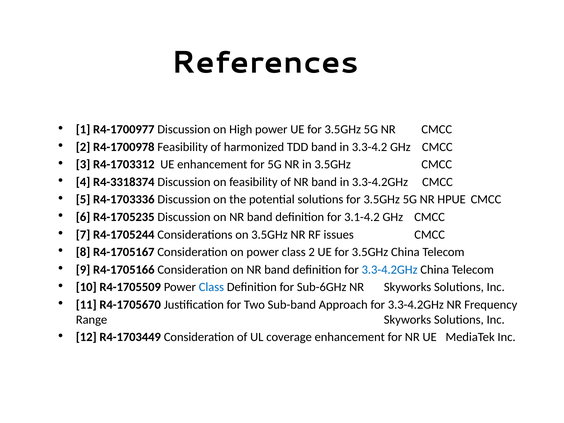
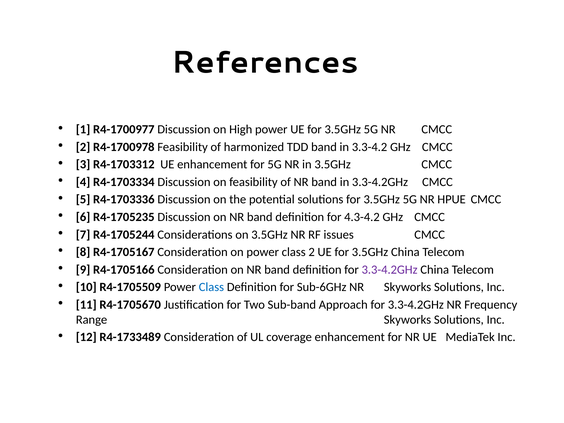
R4-3318374: R4-3318374 -> R4-1703334 (124, 182)
3.1-4.2: 3.1-4.2 -> 4.3-4.2 (362, 217)
3.3-4.2GHz colour: blue -> purple (390, 270)
R4-1703449: R4-1703449 -> R4-1733489 (130, 337)
